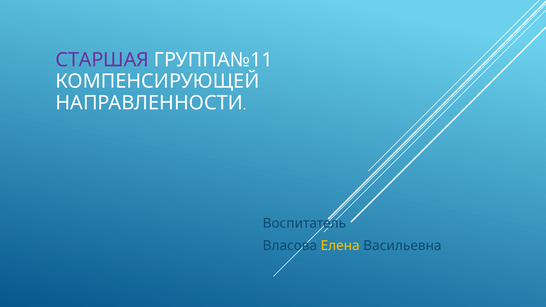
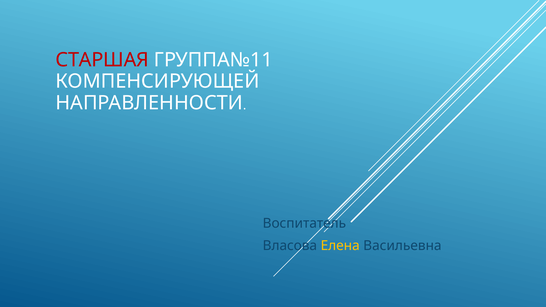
СТАРШАЯ colour: purple -> red (102, 60)
